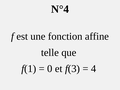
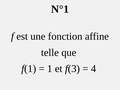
N°4: N°4 -> N°1 (60, 9)
0: 0 -> 1 (50, 69)
